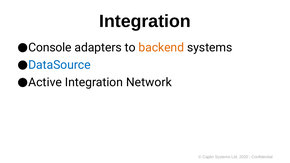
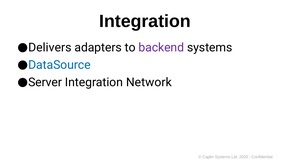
Console: Console -> Delivers (50, 48)
backend colour: orange -> purple (161, 48)
Active: Active -> Server (45, 82)
